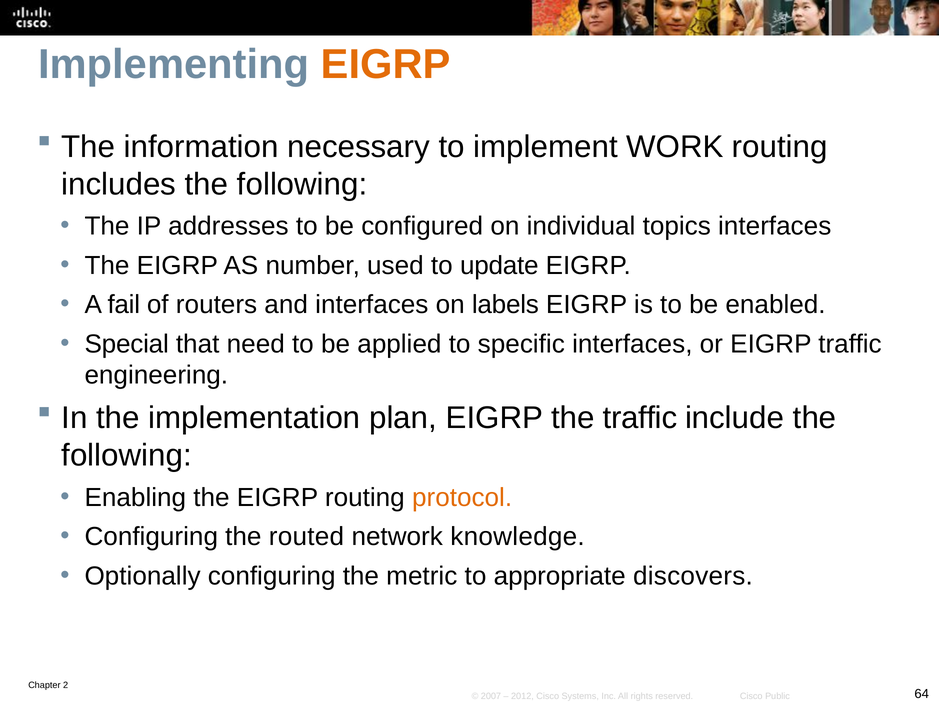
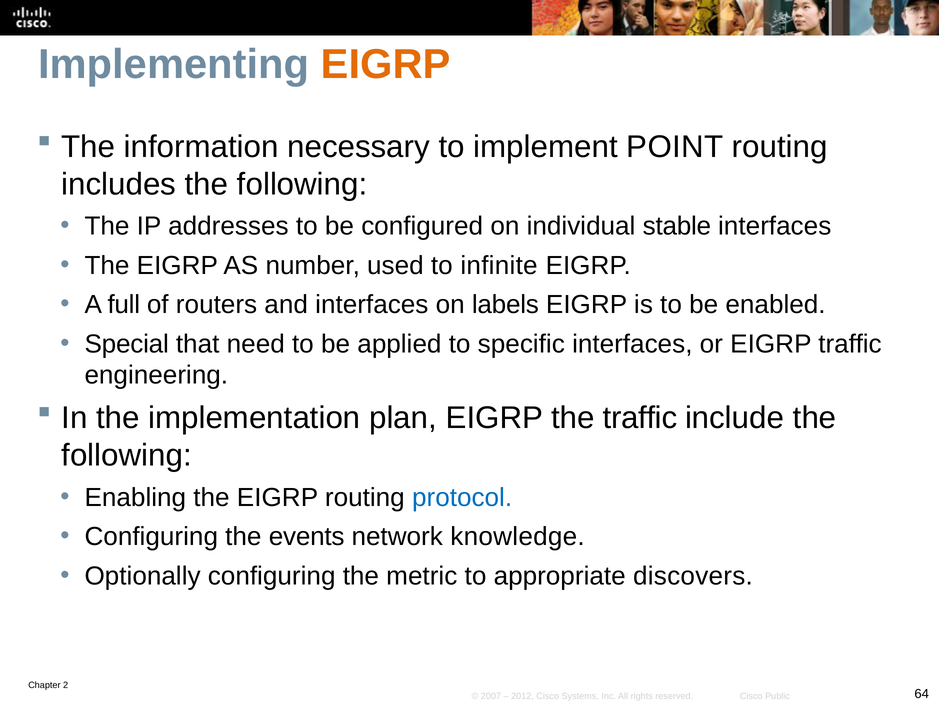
WORK: WORK -> POINT (675, 147)
topics: topics -> stable (677, 226)
update: update -> infinite (499, 265)
fail: fail -> full (124, 304)
protocol colour: orange -> blue (462, 497)
routed: routed -> events (307, 536)
